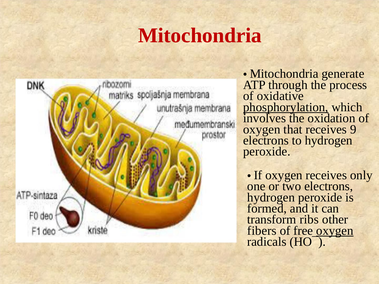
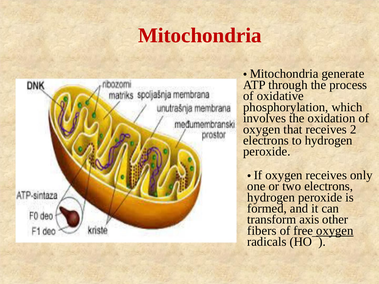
phosphorylation underline: present -> none (286, 107)
9: 9 -> 2 (353, 129)
ribs: ribs -> axis (309, 220)
